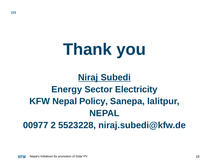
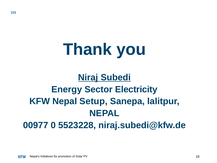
Policy: Policy -> Setup (94, 101)
2: 2 -> 0 (53, 125)
